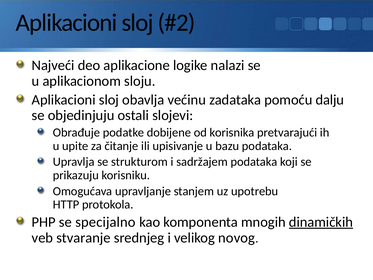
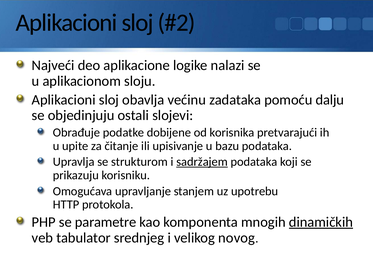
sadržajem underline: none -> present (202, 162)
specijalno: specijalno -> parametre (106, 222)
stvaranje: stvaranje -> tabulator (83, 238)
